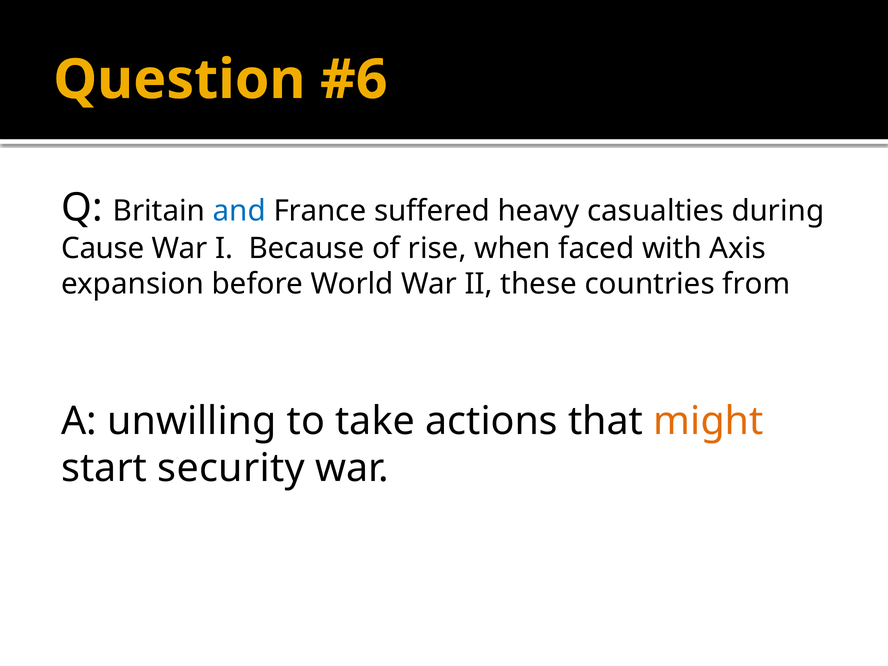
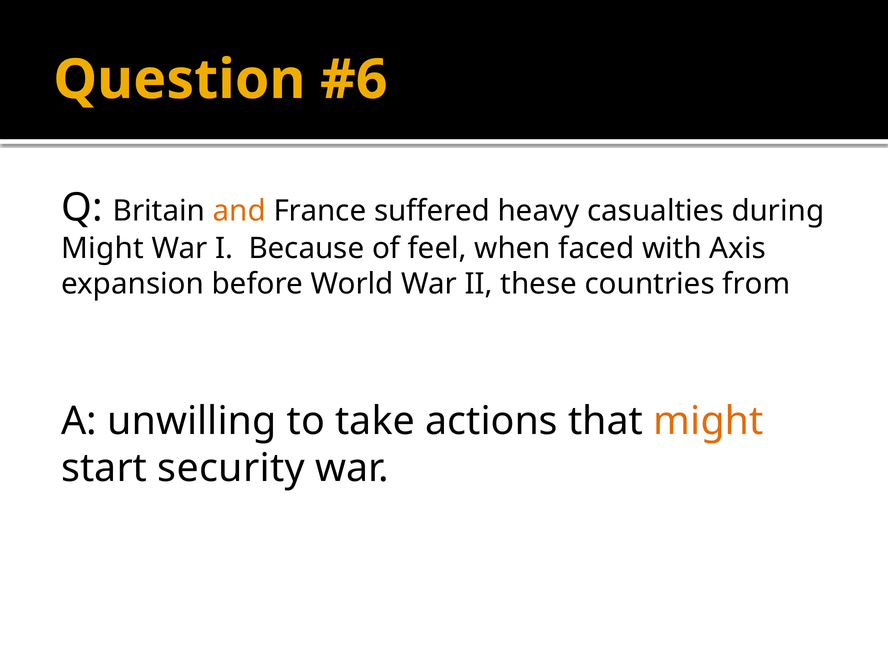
and colour: blue -> orange (239, 211)
Cause: Cause -> Might (103, 249)
rise: rise -> feel (437, 249)
